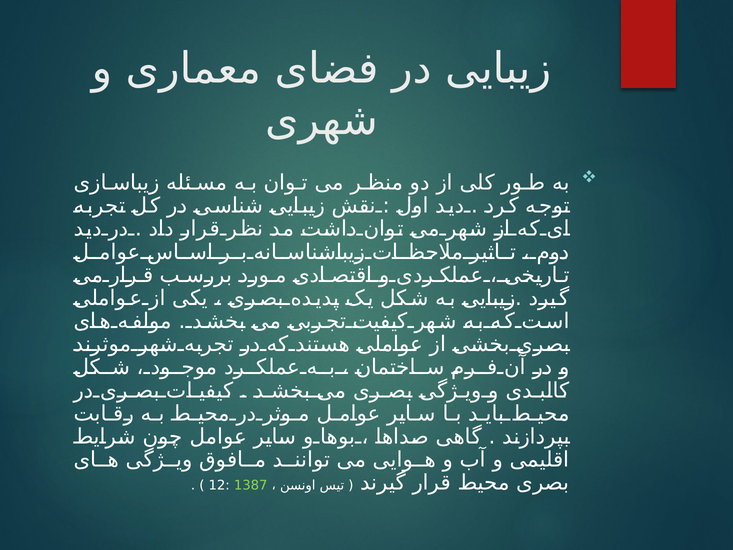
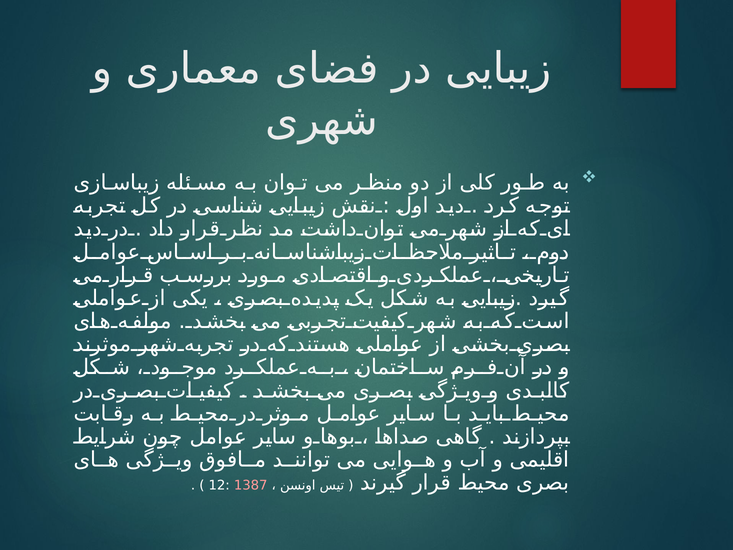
1387 colour: light green -> pink (251, 485)
